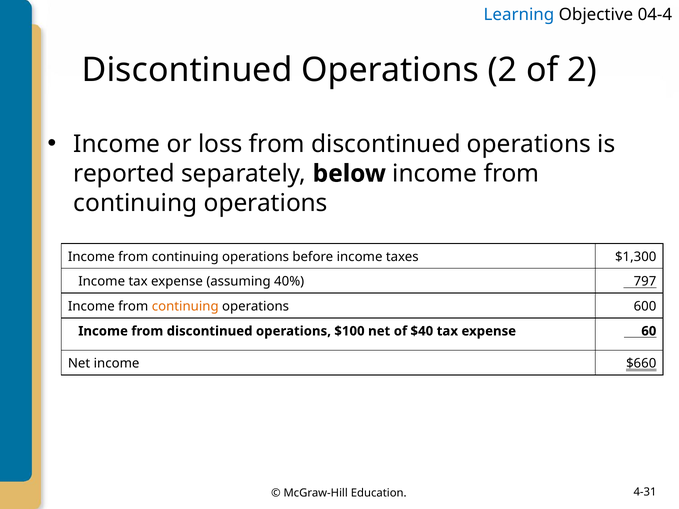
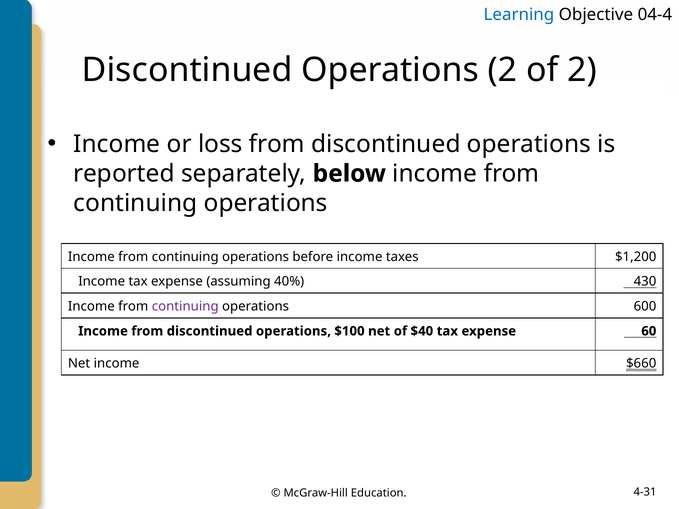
$1,300: $1,300 -> $1,200 (636, 257)
797: 797 -> 430 (645, 282)
continuing colour: orange -> purple (185, 306)
